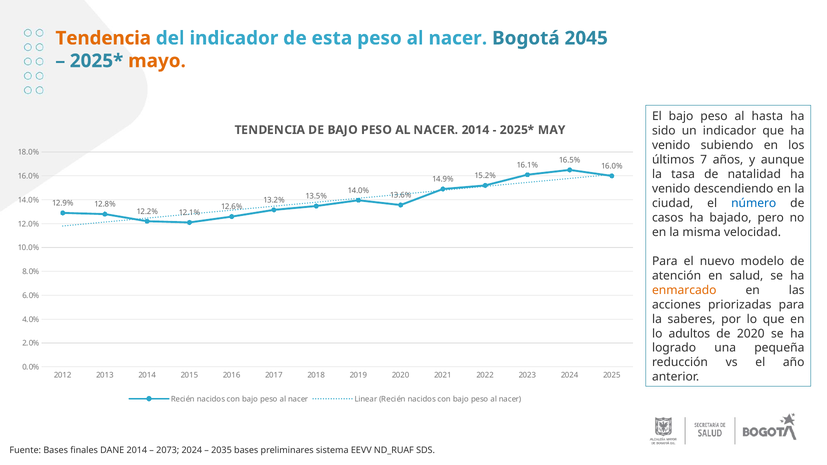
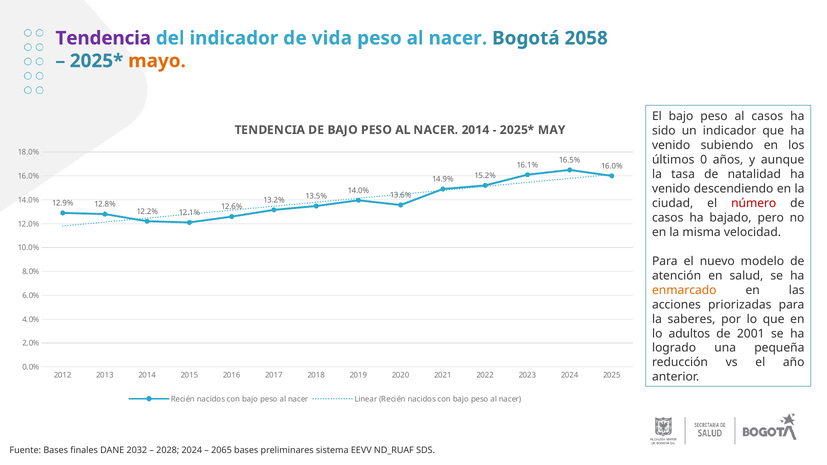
Tendencia colour: orange -> purple (103, 38)
esta: esta -> vida (332, 38)
2045: 2045 -> 2058 (586, 38)
al hasta: hasta -> casos (767, 116)
7: 7 -> 0 (704, 160)
número colour: blue -> red (754, 203)
de 2020: 2020 -> 2001 (751, 334)
DANE 2014: 2014 -> 2032 (137, 450)
2073: 2073 -> 2028 (168, 450)
2035: 2035 -> 2065 (221, 450)
